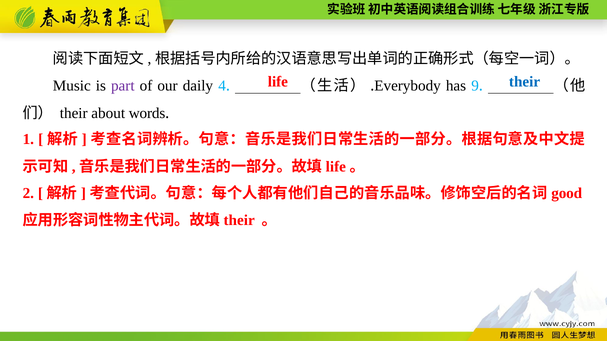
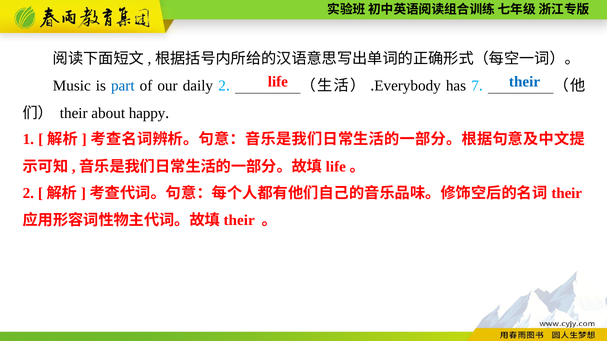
part colour: purple -> blue (123, 86)
daily 4: 4 -> 2 (222, 86)
9: 9 -> 7 (475, 86)
words: words -> happy (147, 113)
good: good -> their (567, 193)
